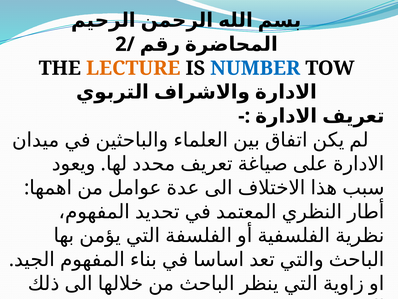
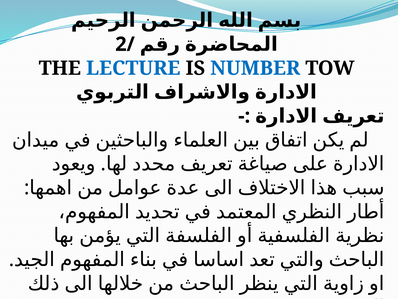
LECTURE colour: orange -> blue (133, 68)
